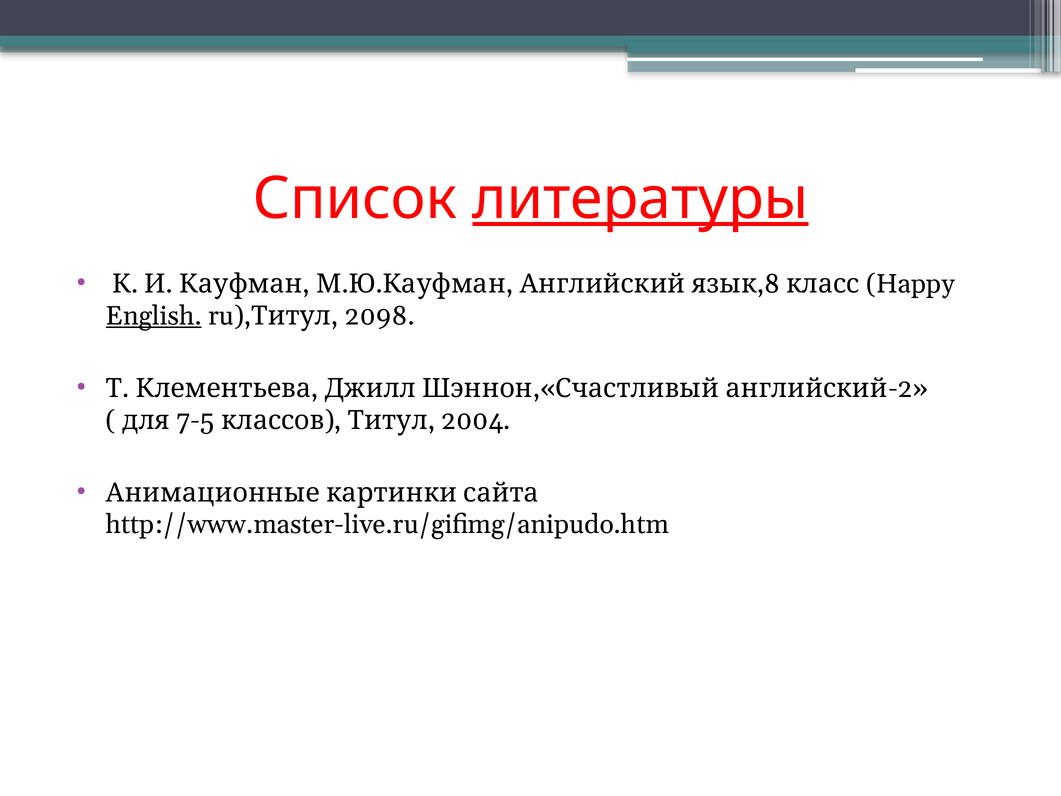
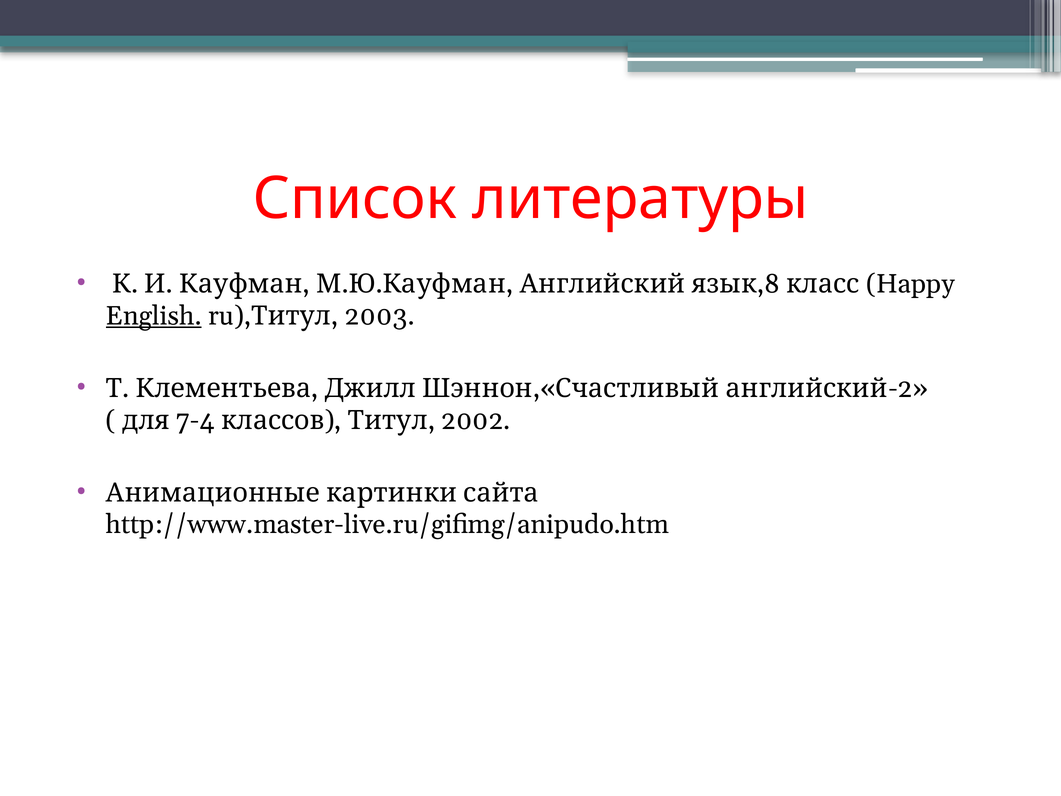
литературы underline: present -> none (640, 199)
2098: 2098 -> 2003 (380, 316)
7-5: 7-5 -> 7-4 (196, 420)
2004: 2004 -> 2002 (476, 420)
